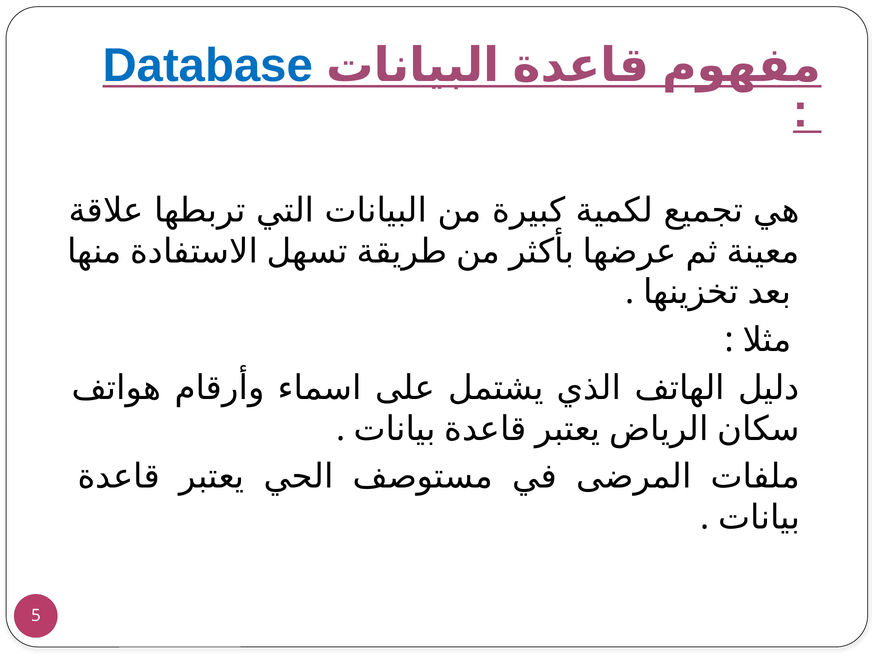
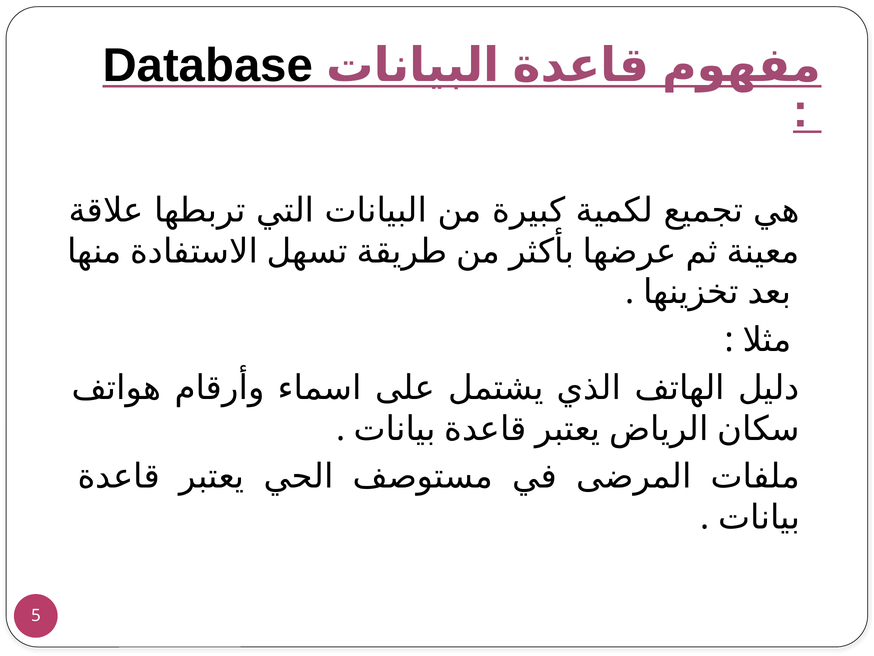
Database colour: blue -> black (208, 66)
